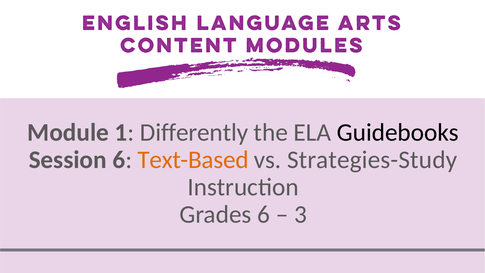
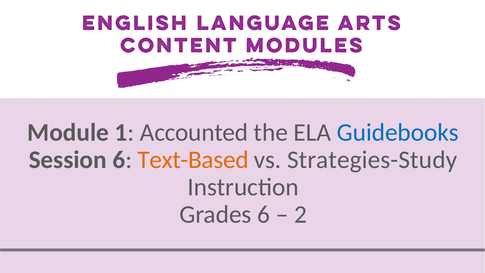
Differently: Differently -> Accounted (194, 132)
Guidebooks colour: black -> blue (398, 132)
3: 3 -> 2 (300, 214)
